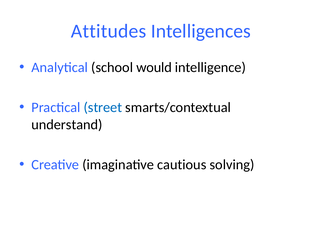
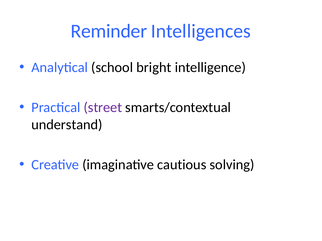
Attitudes: Attitudes -> Reminder (109, 31)
would: would -> bright (154, 68)
street colour: blue -> purple (103, 108)
